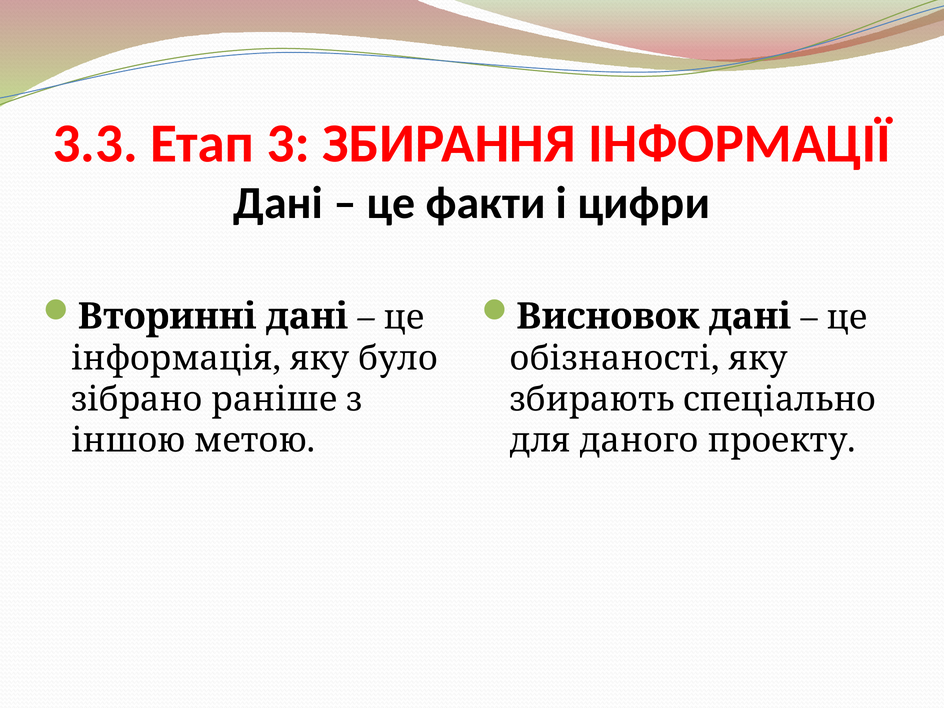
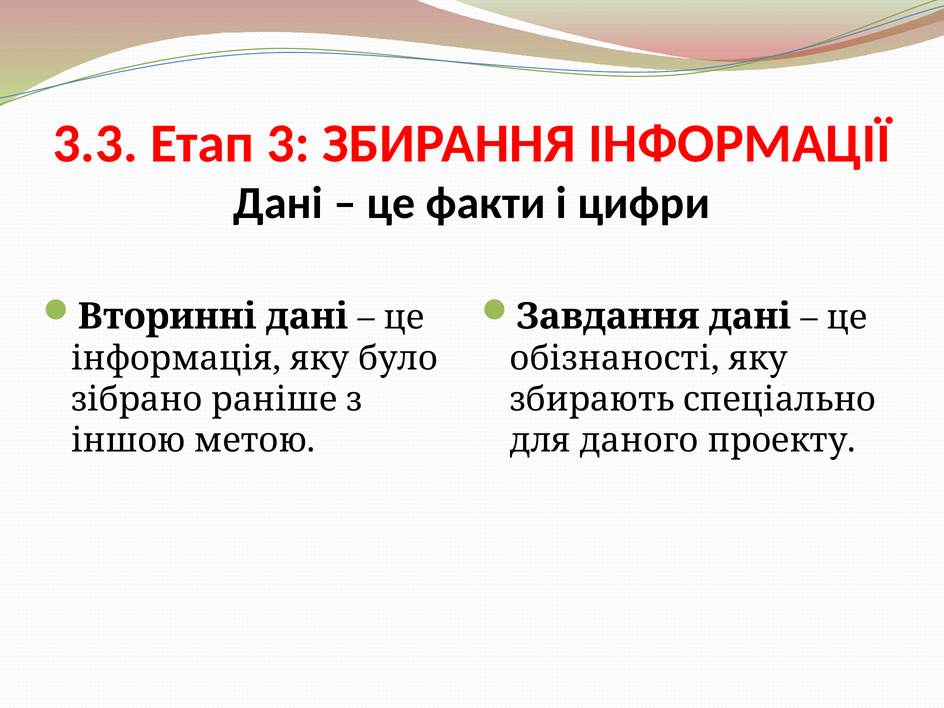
Висновок: Висновок -> Завдання (608, 316)
